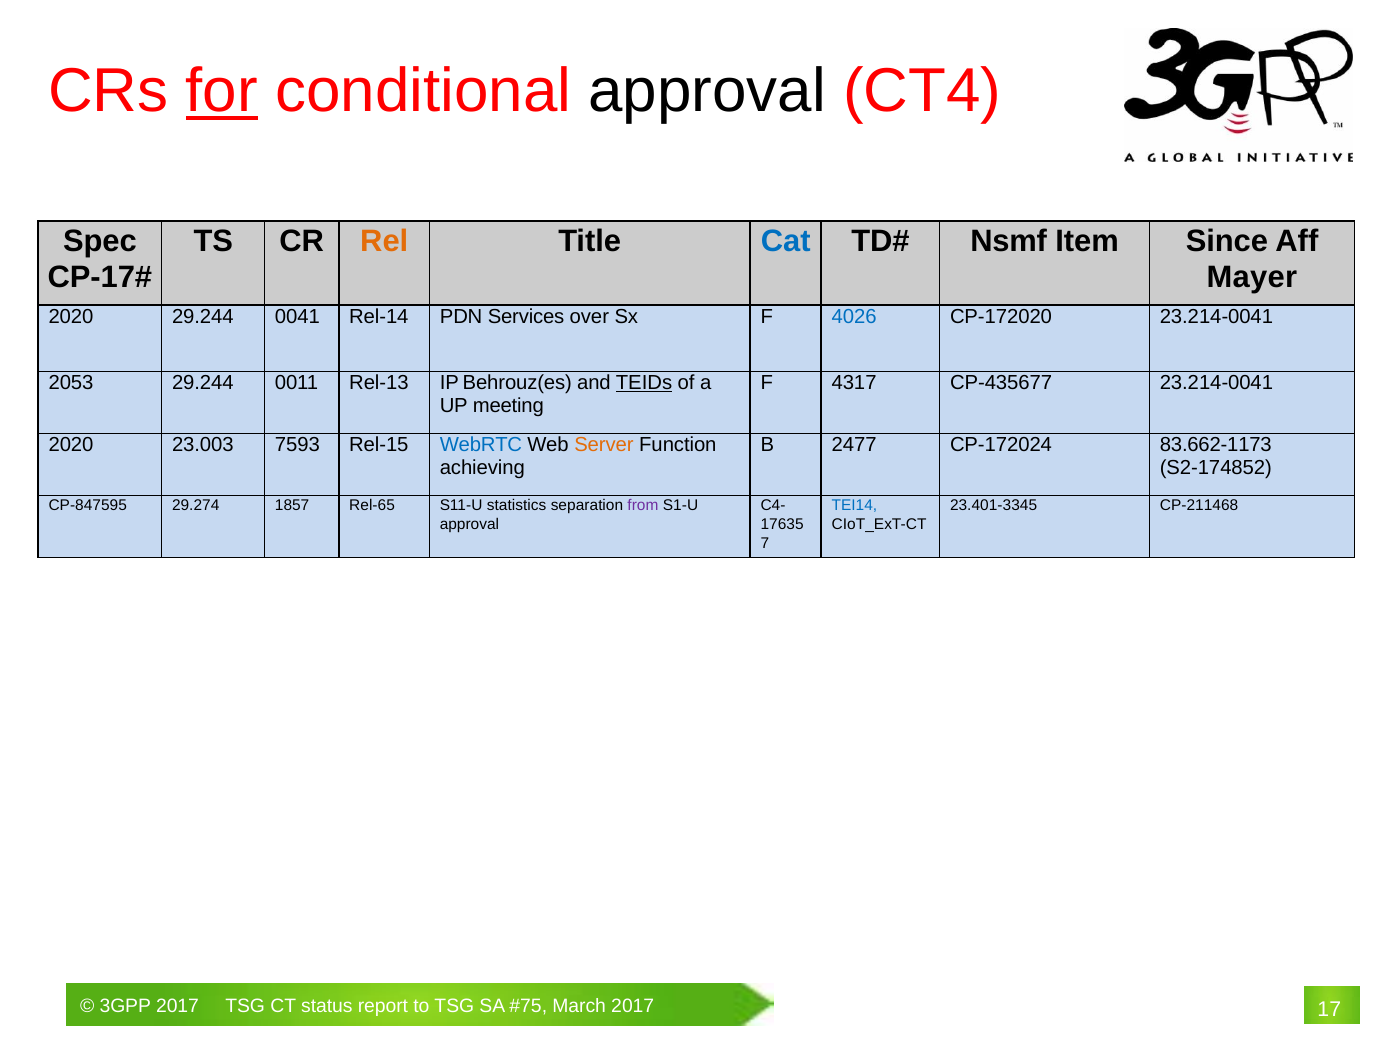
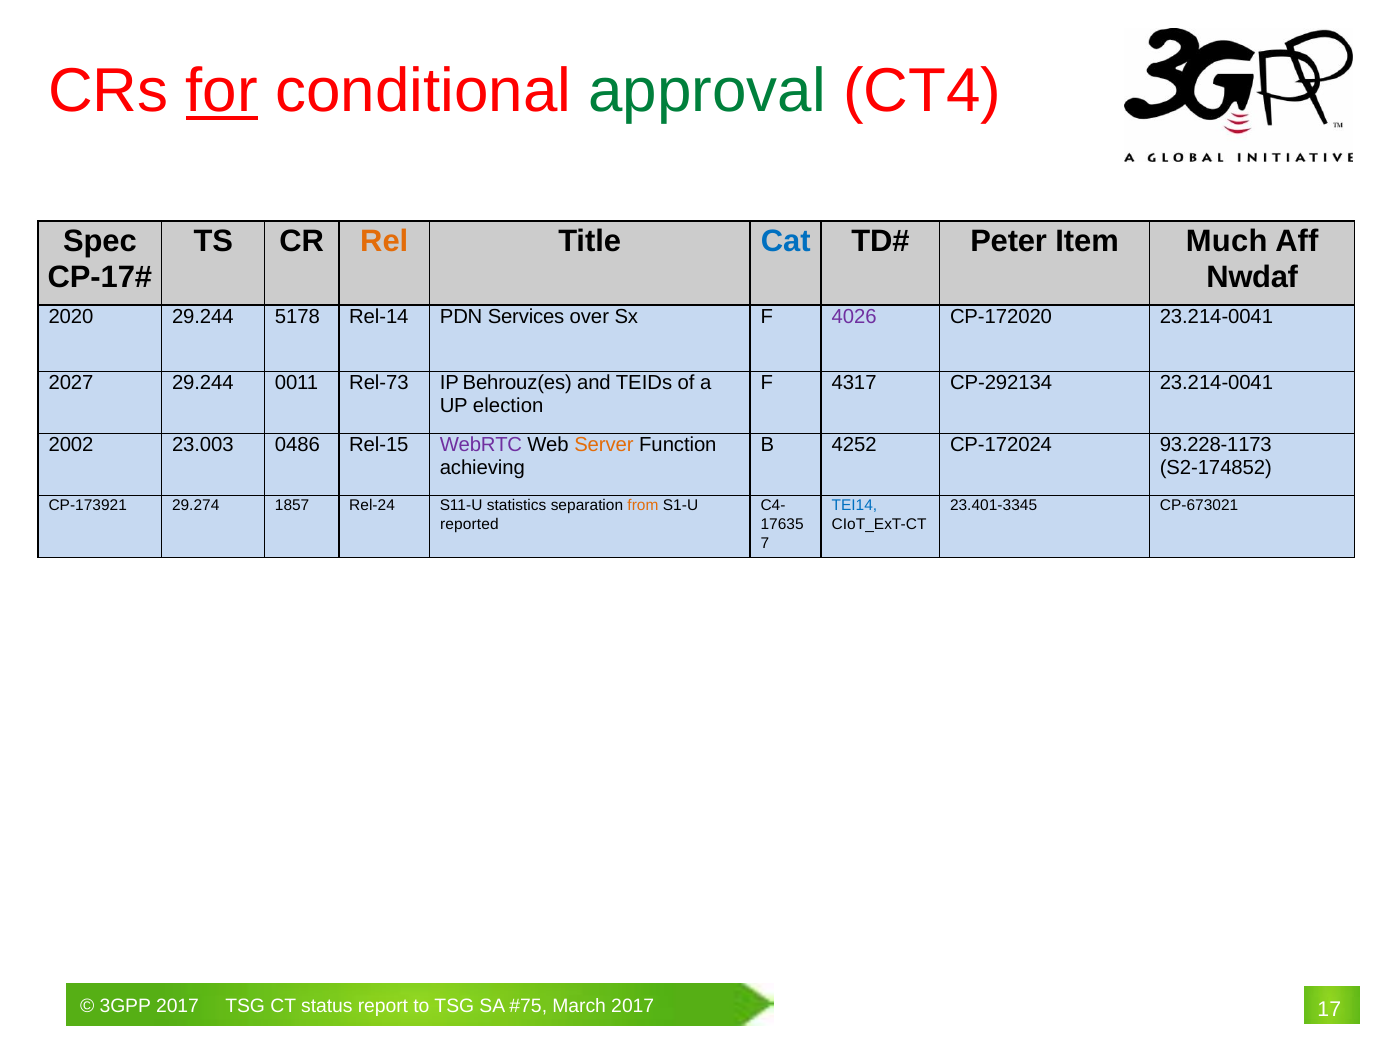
approval colour: black -> green (707, 91)
Nsmf: Nsmf -> Peter (1009, 241)
Since: Since -> Much (1227, 241)
Mayer: Mayer -> Nwdaf (1252, 278)
0041: 0041 -> 5178 (297, 316)
4026 colour: blue -> purple (854, 316)
2053: 2053 -> 2027 (71, 383)
Rel-13: Rel-13 -> Rel-73 (379, 383)
TEIDs underline: present -> none (644, 383)
CP-435677: CP-435677 -> CP-292134 (1001, 383)
meeting: meeting -> election (508, 406)
2020: 2020 -> 2002 (71, 445)
7593: 7593 -> 0486 (297, 445)
WebRTC colour: blue -> purple (481, 445)
2477: 2477 -> 4252 (854, 445)
83.662-1173: 83.662-1173 -> 93.228-1173 (1216, 445)
CP-847595: CP-847595 -> CP-173921 (88, 506)
Rel-65: Rel-65 -> Rel-24 (372, 506)
from colour: purple -> orange (643, 506)
CP-211468: CP-211468 -> CP-673021 (1199, 506)
approval: approval -> reported (469, 524)
